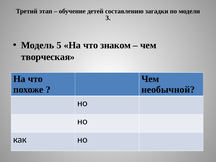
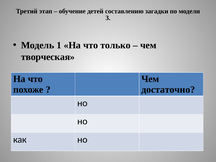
5: 5 -> 1 (59, 45)
знаком: знаком -> только (116, 45)
необычной: необычной -> достаточно (168, 90)
